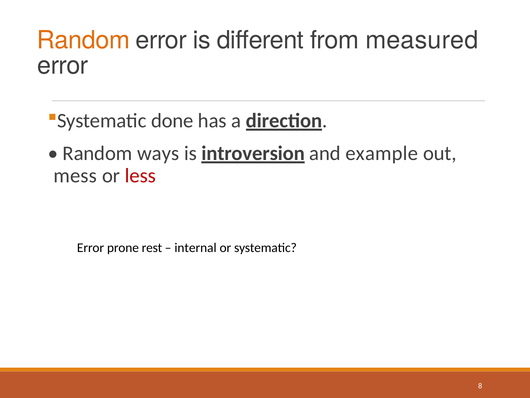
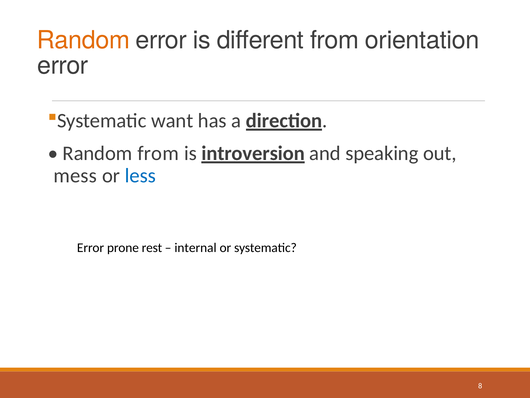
measured: measured -> orientation (422, 40)
done: done -> want (172, 121)
Random ways: ways -> from (158, 153)
example: example -> speaking (382, 153)
less colour: red -> blue (140, 175)
